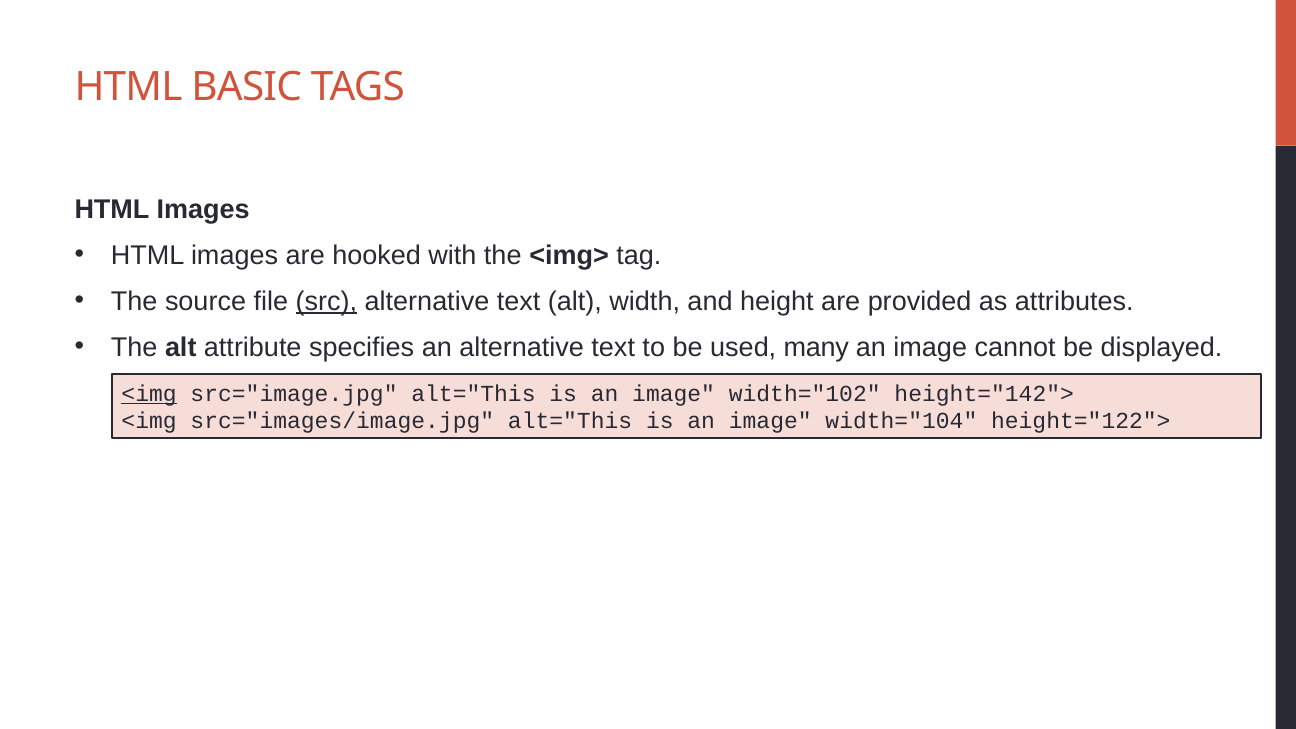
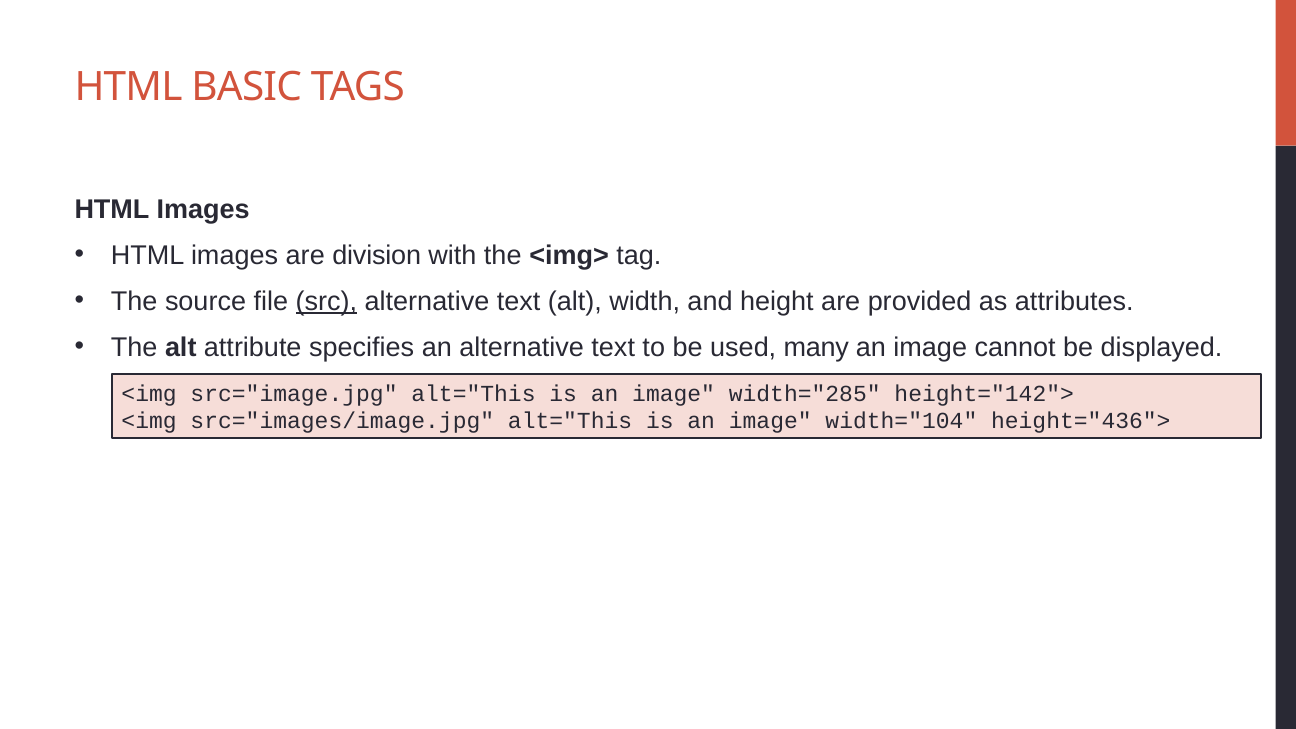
hooked: hooked -> division (377, 255)
<img underline: present -> none (149, 394)
width="102: width="102 -> width="285 (805, 394)
height="122">: height="122"> -> height="436"> (1081, 421)
